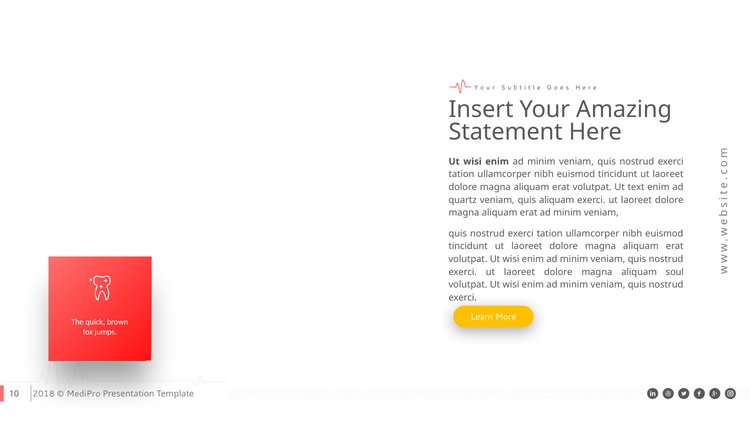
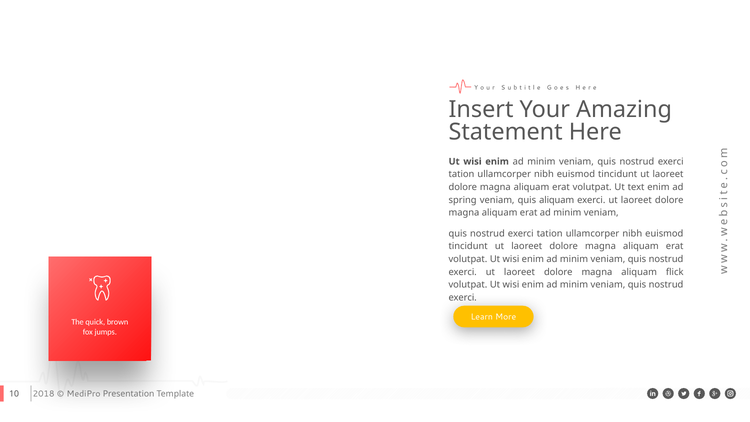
quartz: quartz -> spring (463, 200)
soul: soul -> flick (675, 272)
